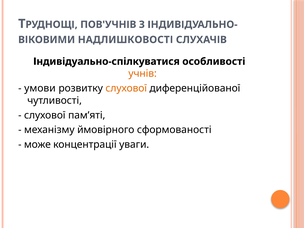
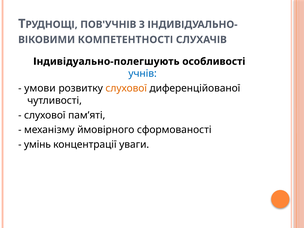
НАДЛИШКОВОСТІ: НАДЛИШКОВОСТІ -> КОМПЕТЕНТНОСТІ (125, 40)
Індивідуально-спілкуватися: Індивідуально-спілкуватися -> Індивідуально-полегшують (106, 61)
учнів colour: orange -> blue (143, 74)
може: може -> умінь (37, 145)
